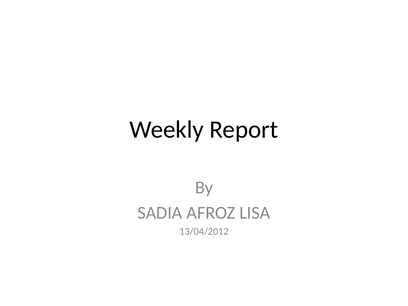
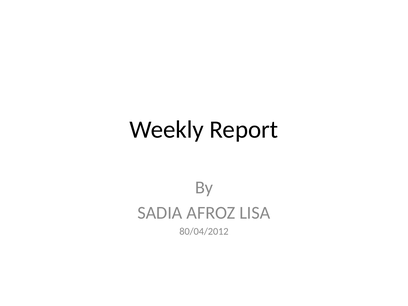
13/04/2012: 13/04/2012 -> 80/04/2012 (204, 231)
